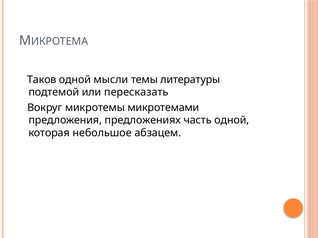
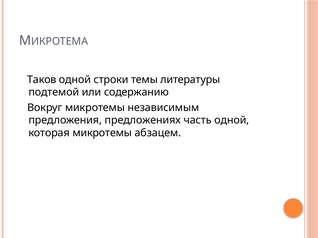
мысли: мысли -> строки (111, 80)
пересказать: пересказать -> содержанию (136, 92)
микротемами: микротемами -> независимым (163, 108)
которая небольшое: небольшое -> микротемы (102, 133)
